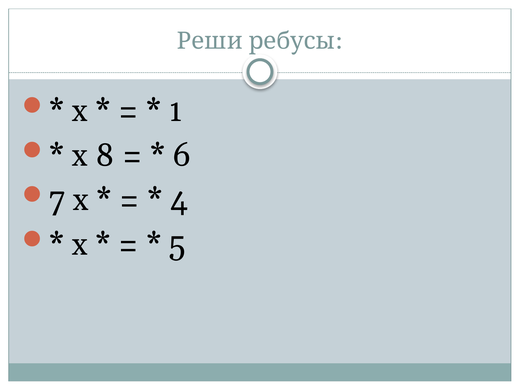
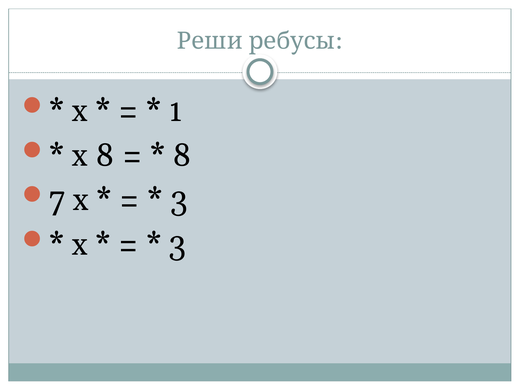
6: 6 -> 8 (182, 155)
4: 4 -> 3 (179, 200)
5: 5 -> 3 (177, 244)
